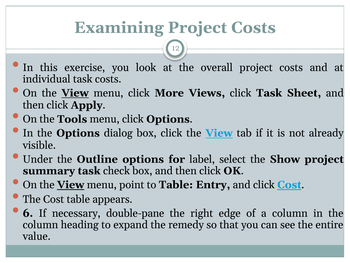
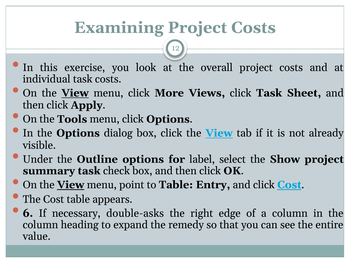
double-pane: double-pane -> double-asks (135, 213)
